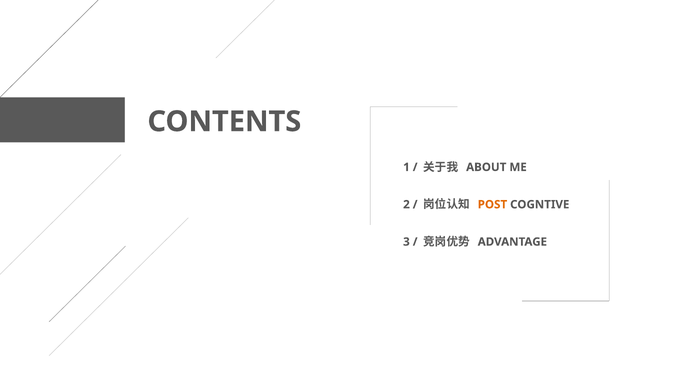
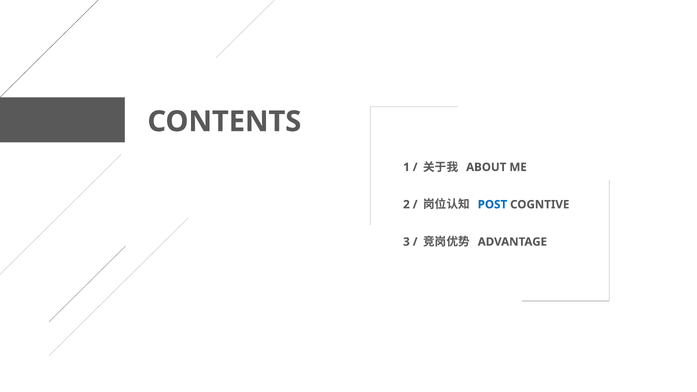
POST colour: orange -> blue (492, 205)
